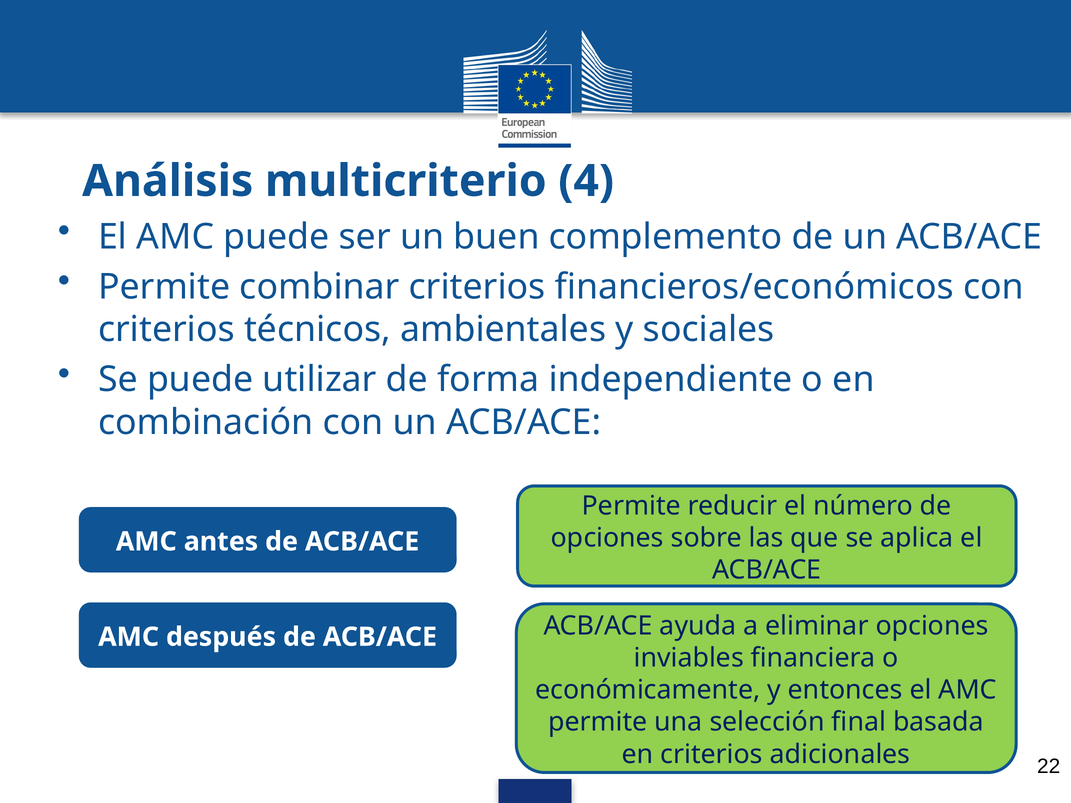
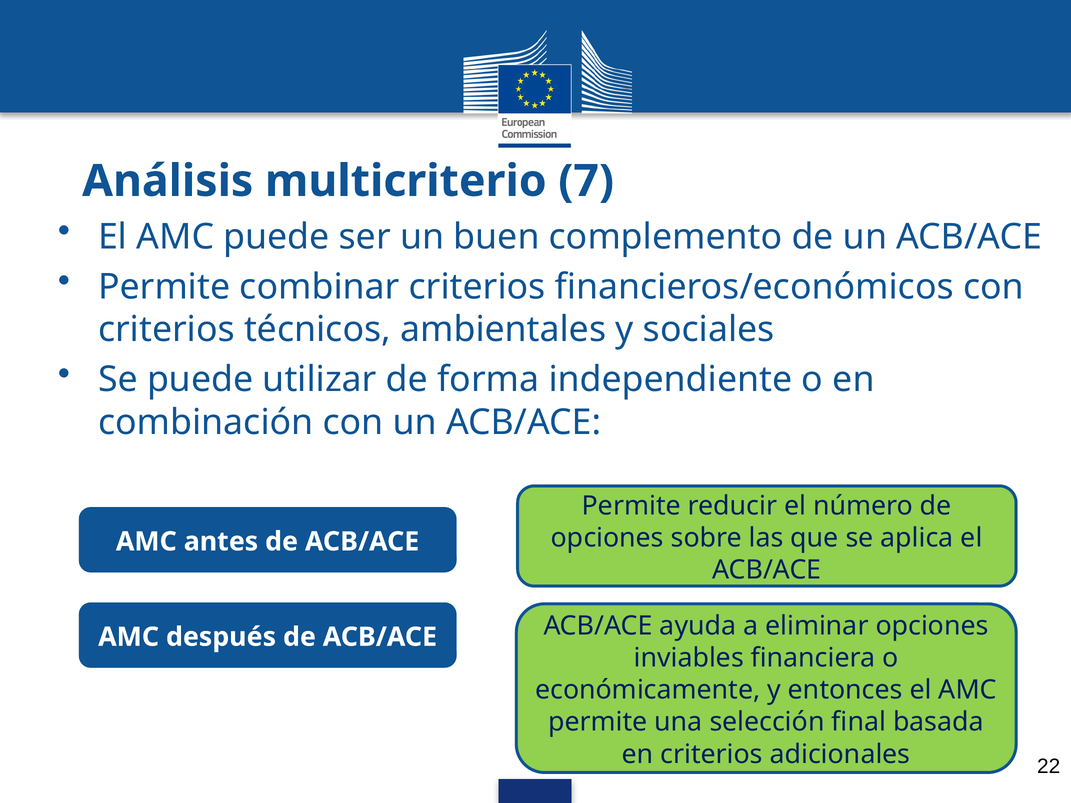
4: 4 -> 7 (586, 181)
